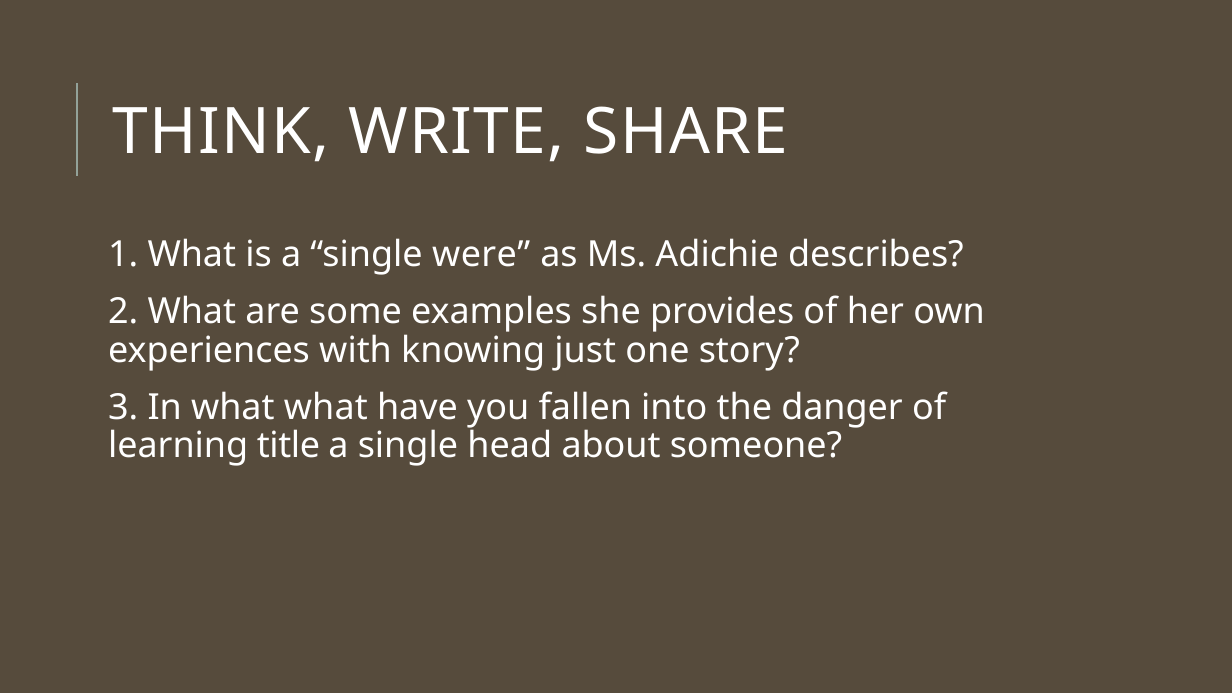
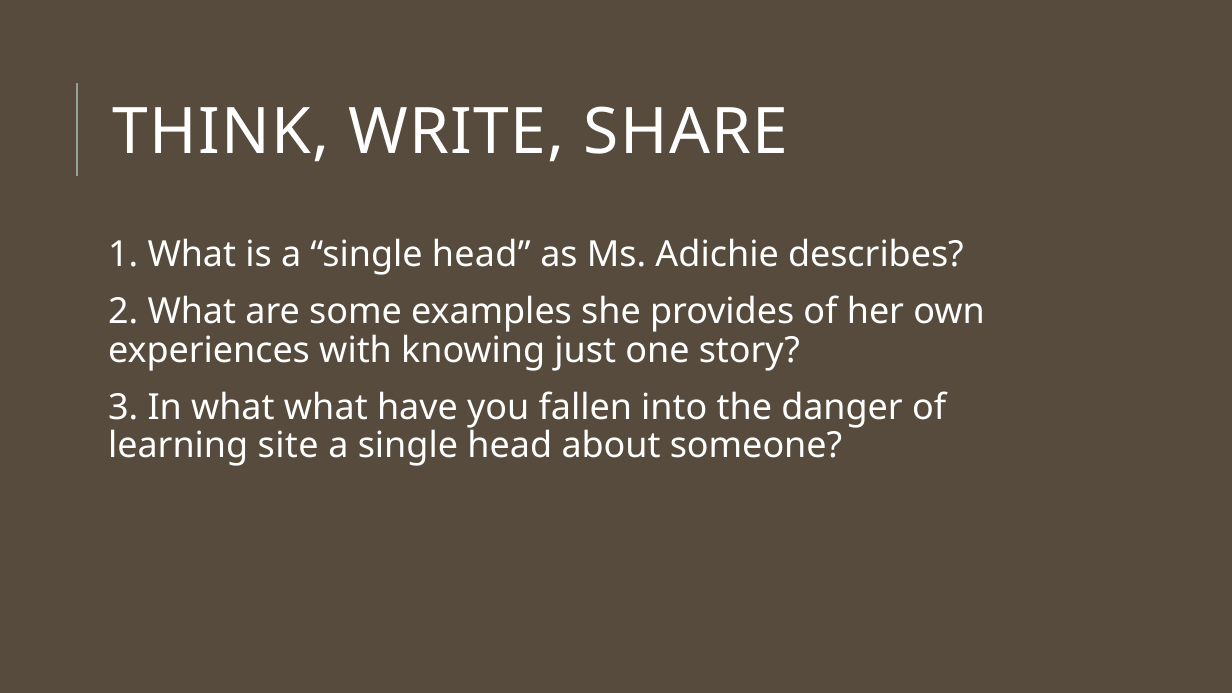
is a single were: were -> head (481, 255)
title: title -> site (288, 446)
